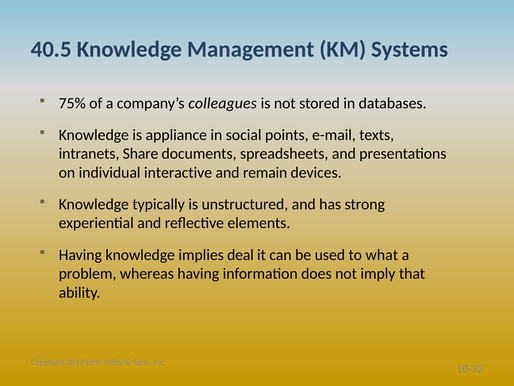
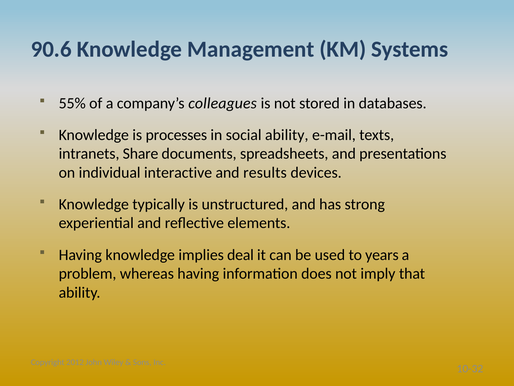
40.5: 40.5 -> 90.6 (51, 49)
75%: 75% -> 55% (72, 103)
appliance: appliance -> processes (176, 135)
social points: points -> ability (287, 135)
remain: remain -> results (265, 172)
what: what -> years (382, 254)
